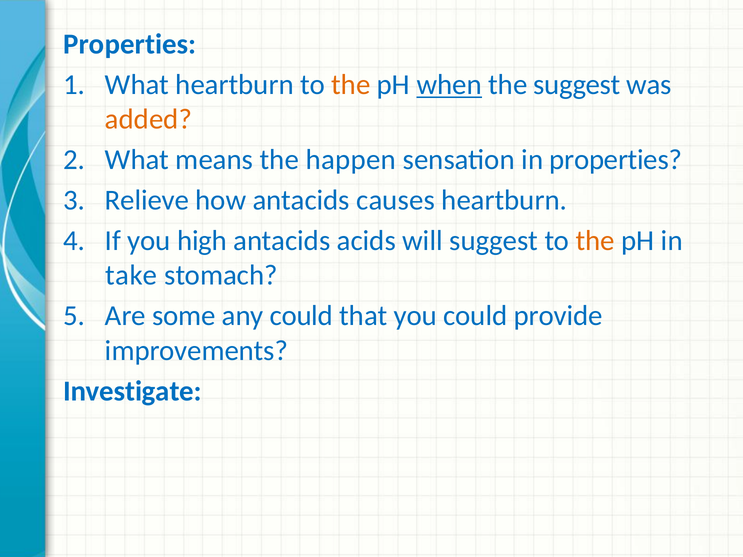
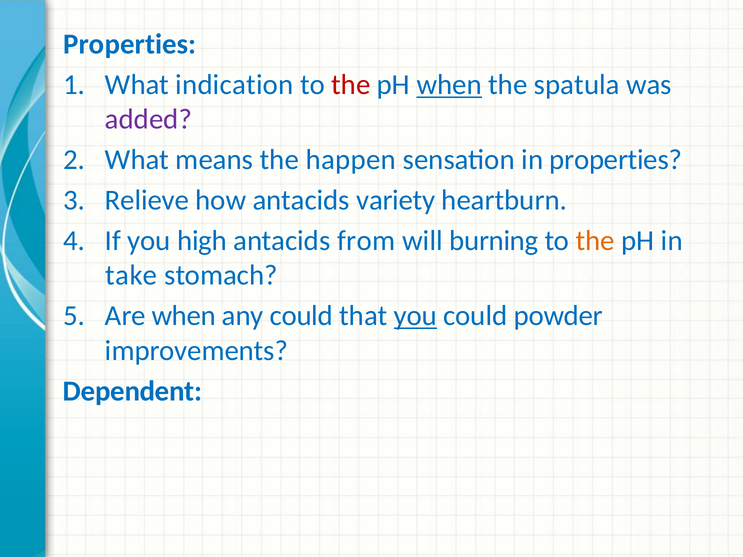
What heartburn: heartburn -> indication (234, 85)
the colour: orange -> red (351, 85)
the suggest: suggest -> spatula (577, 85)
added colour: orange -> purple (148, 119)
causes: causes -> variety (396, 200)
acids: acids -> from (366, 241)
will suggest: suggest -> burning (494, 241)
Are some: some -> when (184, 316)
you underline: none -> present (415, 316)
provide: provide -> powder (558, 316)
Investigate: Investigate -> Dependent (132, 391)
